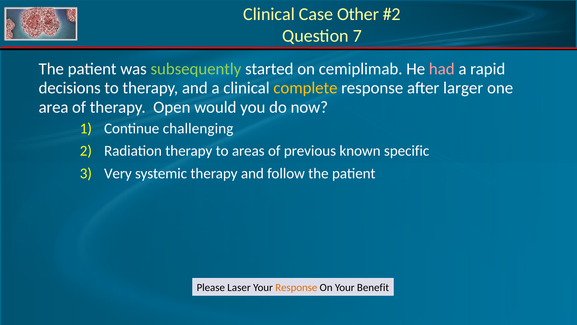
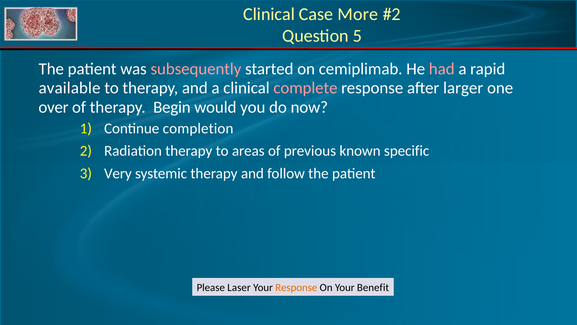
Other: Other -> More (358, 14)
7: 7 -> 5 (357, 36)
subsequently colour: light green -> pink (196, 69)
decisions: decisions -> available (70, 88)
complete colour: yellow -> pink (305, 88)
area: area -> over (54, 107)
Open: Open -> Begin (172, 107)
challenging: challenging -> completion (198, 128)
